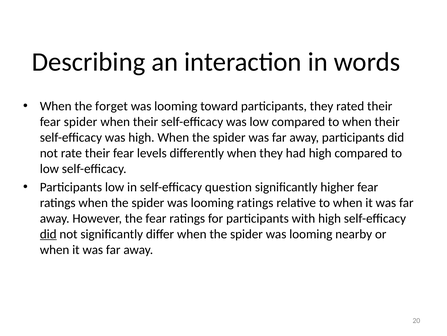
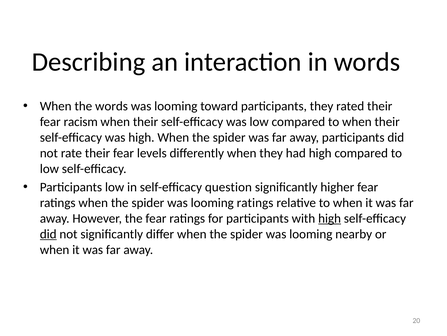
the forget: forget -> words (112, 106)
fear spider: spider -> racism (81, 122)
high underline: none -> present (330, 218)
